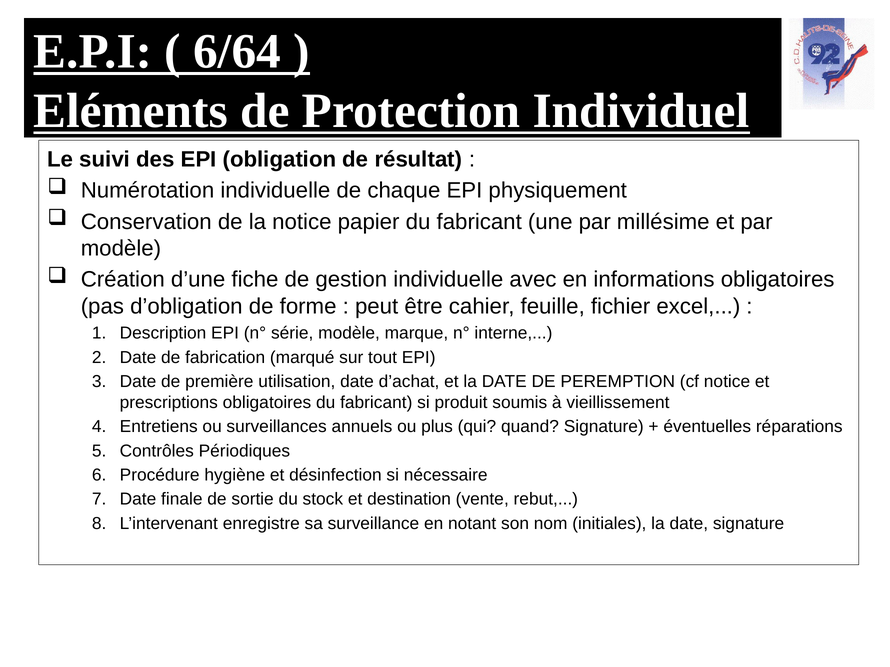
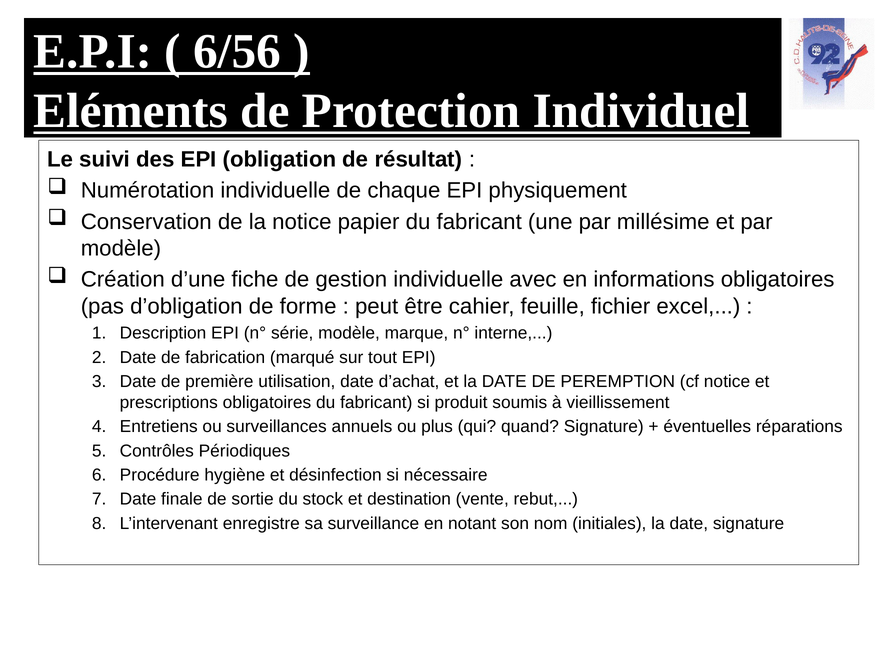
6/64: 6/64 -> 6/56 (237, 52)
